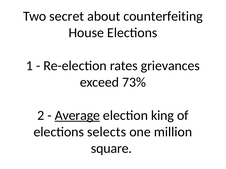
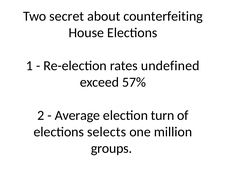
grievances: grievances -> undefined (170, 66)
73%: 73% -> 57% (134, 83)
Average underline: present -> none (77, 116)
king: king -> turn (163, 116)
square: square -> groups (111, 149)
